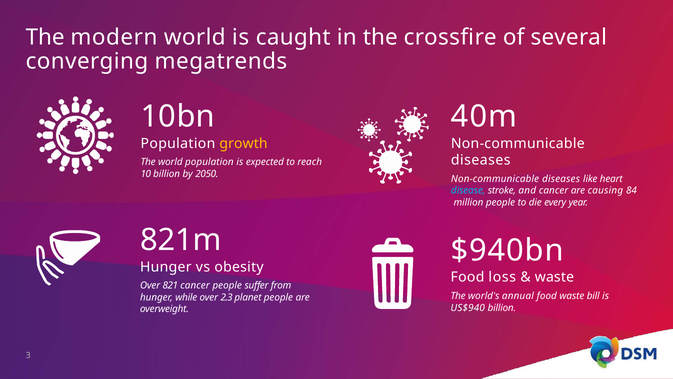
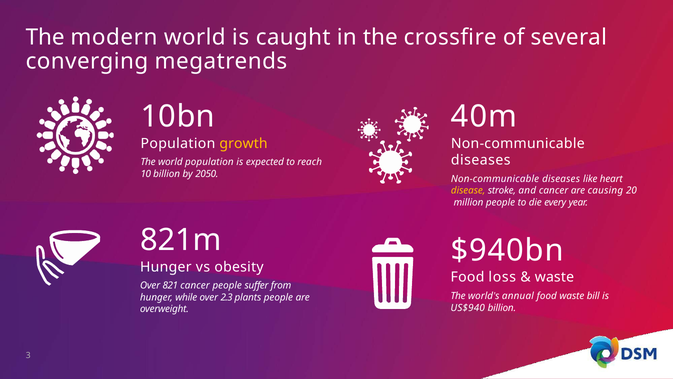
disease colour: light blue -> yellow (468, 190)
84: 84 -> 20 (631, 190)
planet: planet -> plants (248, 297)
